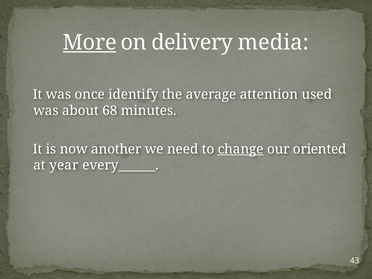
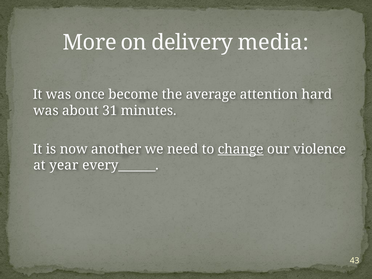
More underline: present -> none (90, 42)
identify: identify -> become (133, 95)
used: used -> hard (317, 95)
68: 68 -> 31 (110, 111)
oriented: oriented -> violence (320, 149)
